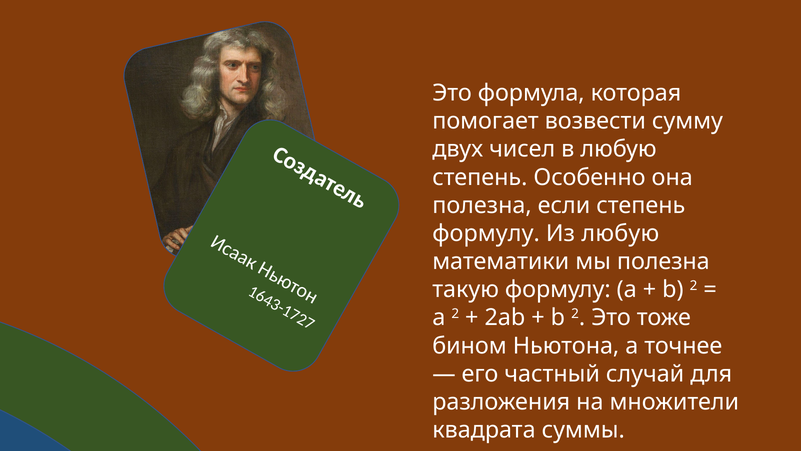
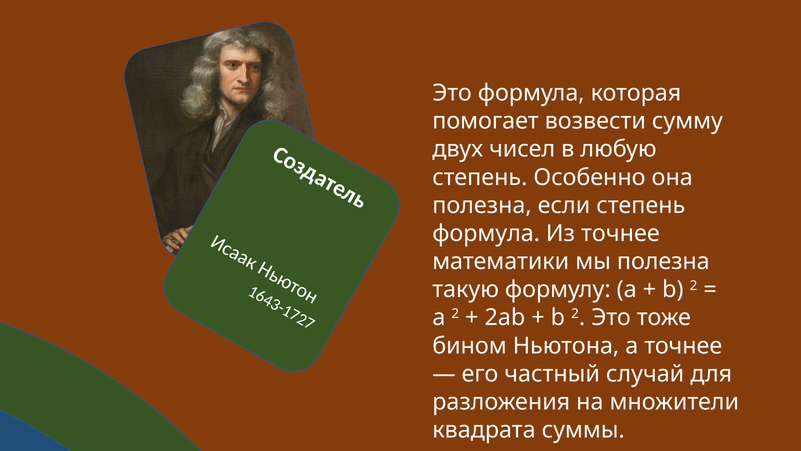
формулу: формулу -> формула (486, 233)
Из любую: любую -> точнее (620, 233)
